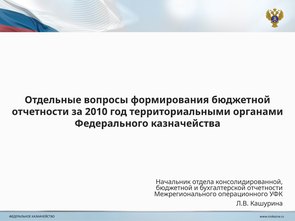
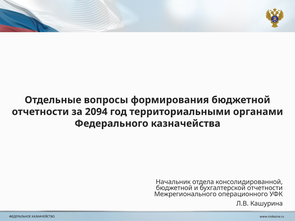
2010: 2010 -> 2094 (96, 112)
